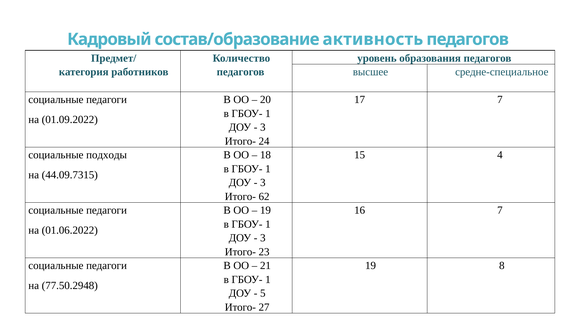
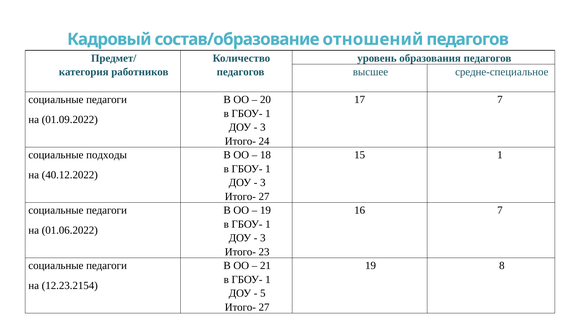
активность: активность -> отношений (373, 39)
15 4: 4 -> 1 (500, 155)
44.09.7315: 44.09.7315 -> 40.12.2022 (70, 175)
62: 62 -> 27 (264, 197)
77.50.2948: 77.50.2948 -> 12.23.2154 (70, 286)
